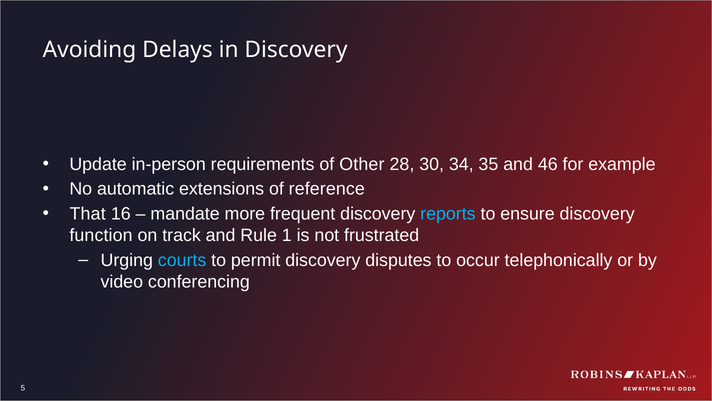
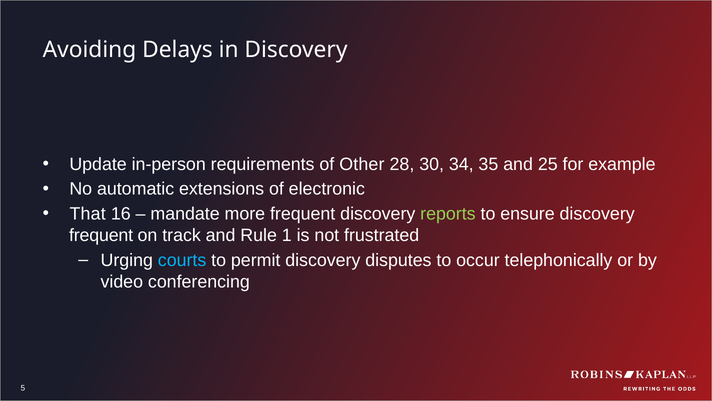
46: 46 -> 25 (548, 164)
reference: reference -> electronic (327, 189)
reports colour: light blue -> light green (448, 214)
function: function -> frequent (101, 235)
